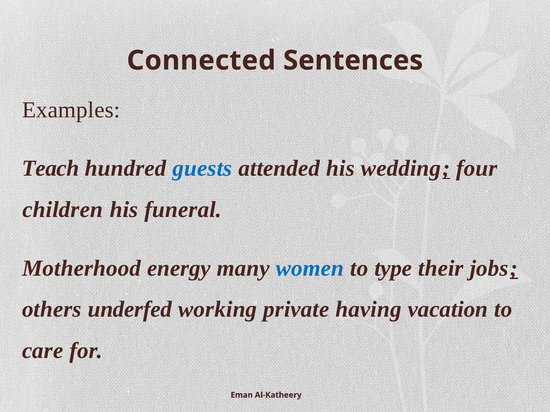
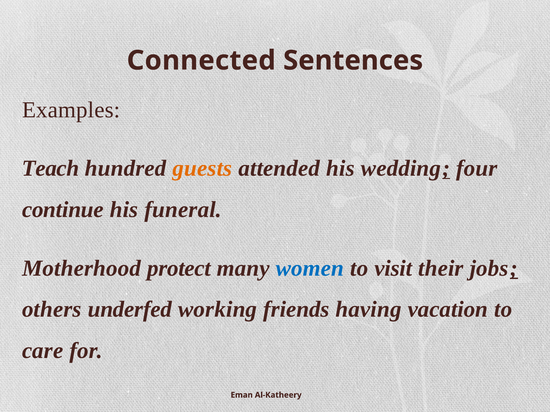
guests colour: blue -> orange (202, 169)
children: children -> continue (63, 210)
energy: energy -> protect (179, 269)
type: type -> visit (393, 269)
private: private -> friends (296, 310)
